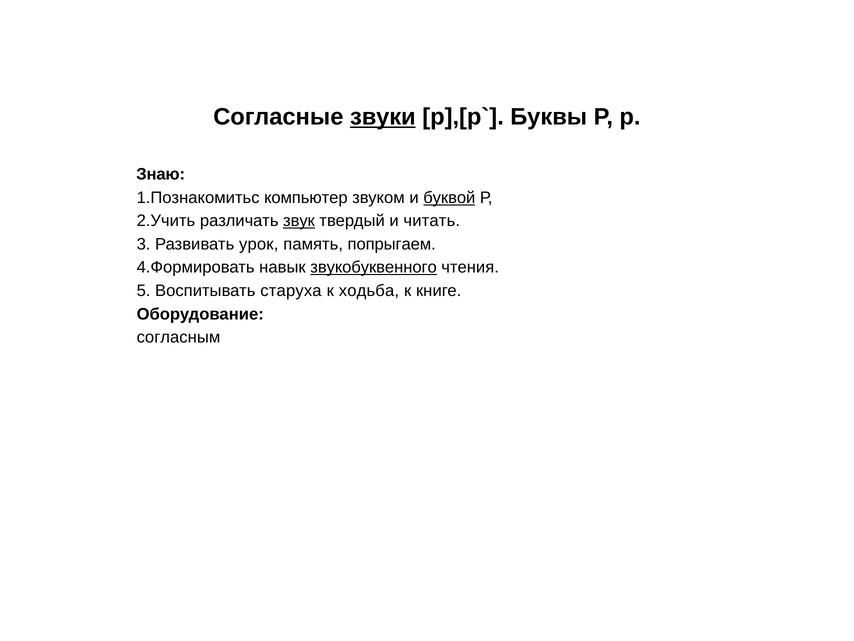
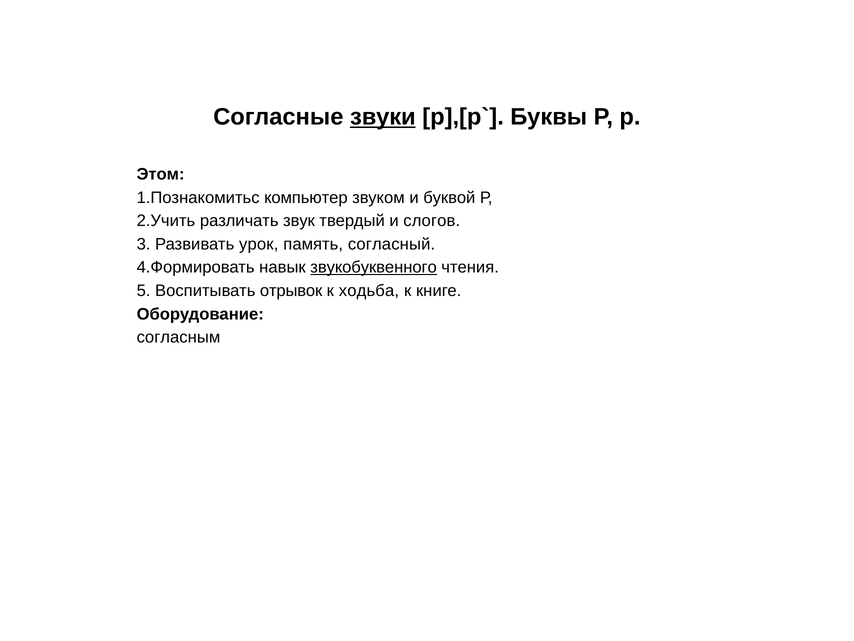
Знаю: Знаю -> Этом (161, 174)
буквой underline: present -> none (449, 197)
звук underline: present -> none (299, 221)
читать: читать -> слогов (432, 221)
попрыгаем: попрыгаем -> согласный (392, 244)
старуха: старуха -> отрывок (291, 291)
